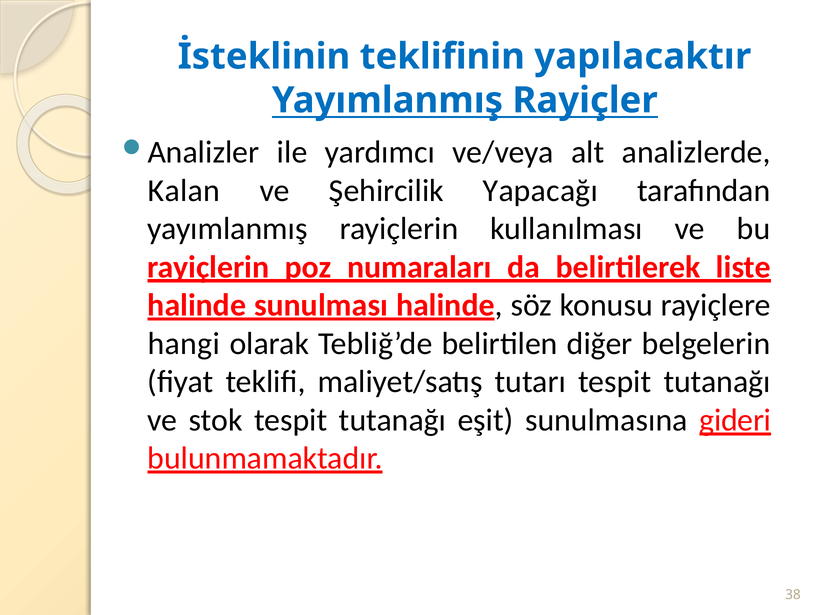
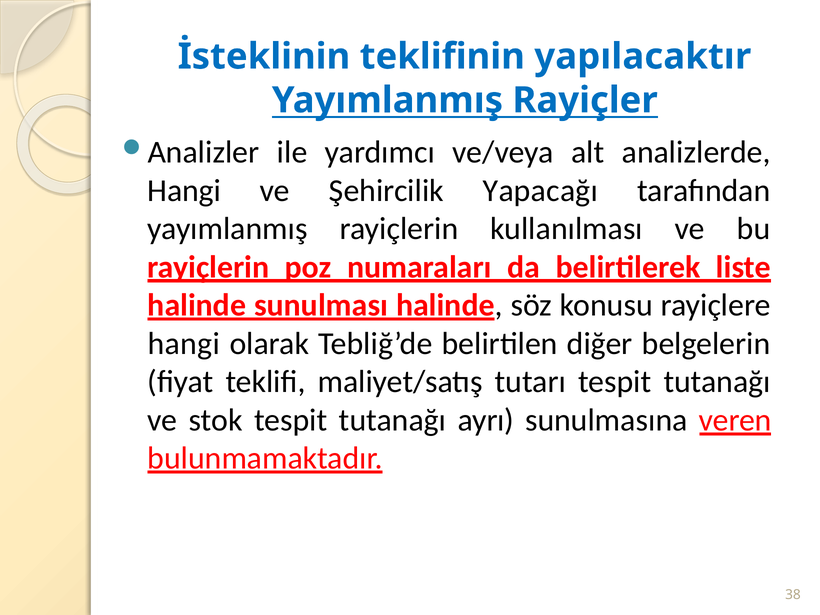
Kalan: Kalan -> Hangi (184, 191)
eşit: eşit -> ayrı (486, 420)
gideri: gideri -> veren (735, 420)
